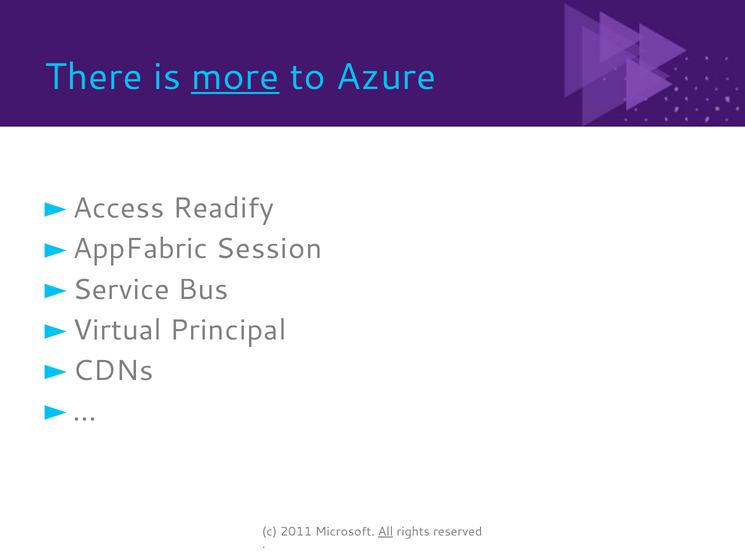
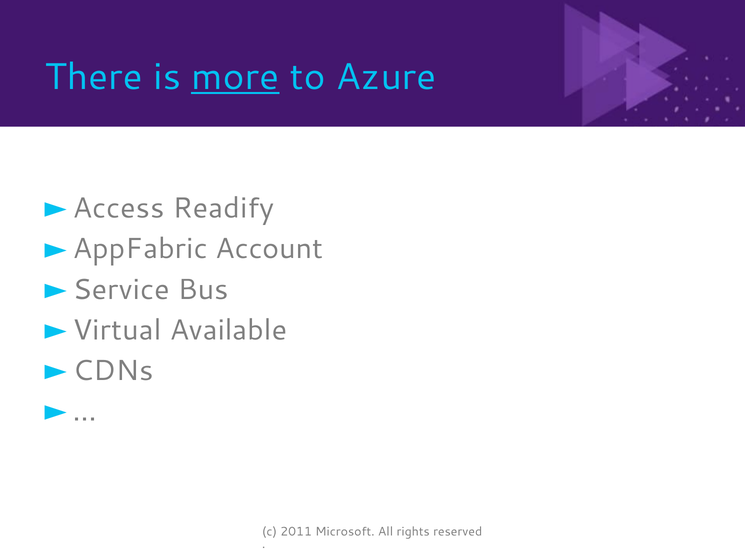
Session: Session -> Account (269, 249)
Principal: Principal -> Available (228, 330)
All underline: present -> none (386, 532)
